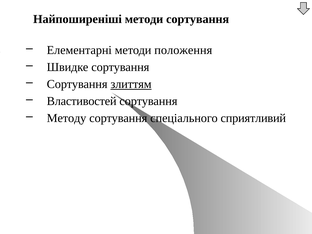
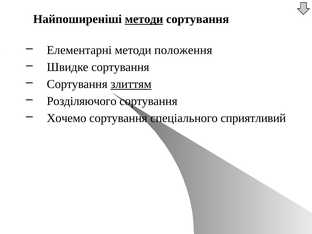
методи underline: none -> present (144, 19)
Властивостей: Властивостей -> Розділяючого (82, 101)
Методу: Методу -> Хочемо (67, 118)
